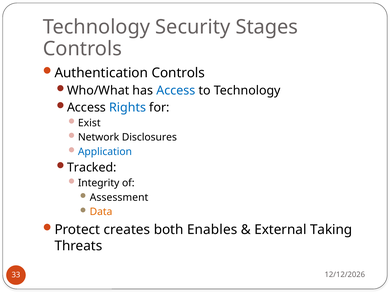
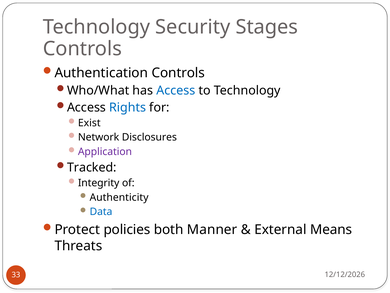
Application colour: blue -> purple (105, 151)
Assessment: Assessment -> Authenticity (119, 197)
Data colour: orange -> blue (101, 211)
creates: creates -> policies (127, 229)
Enables: Enables -> Manner (212, 229)
Taking: Taking -> Means (331, 229)
